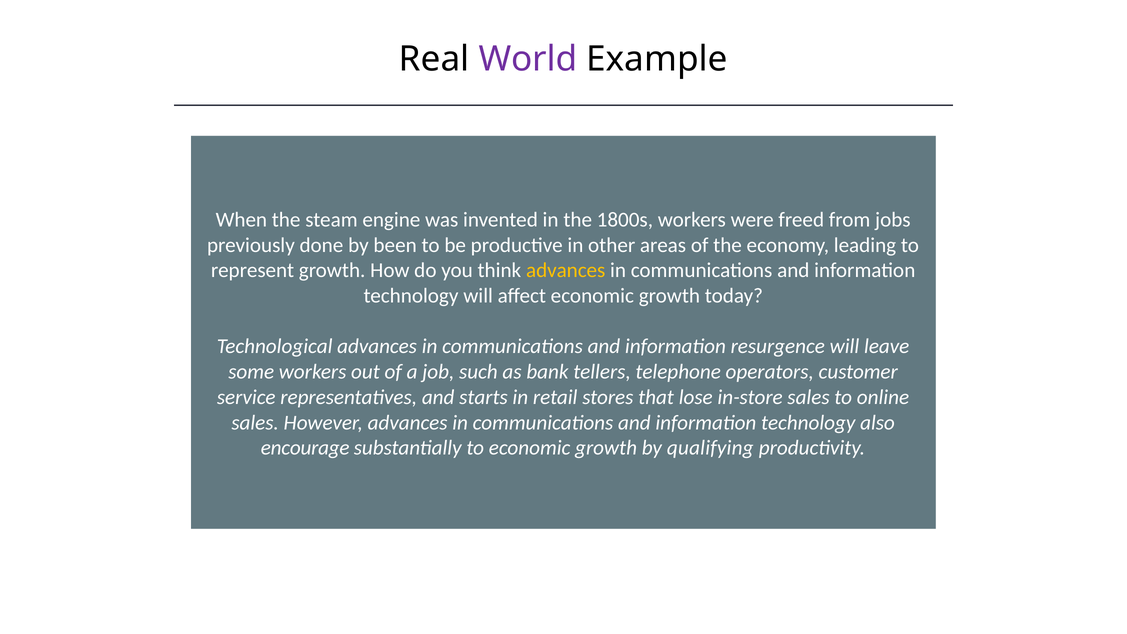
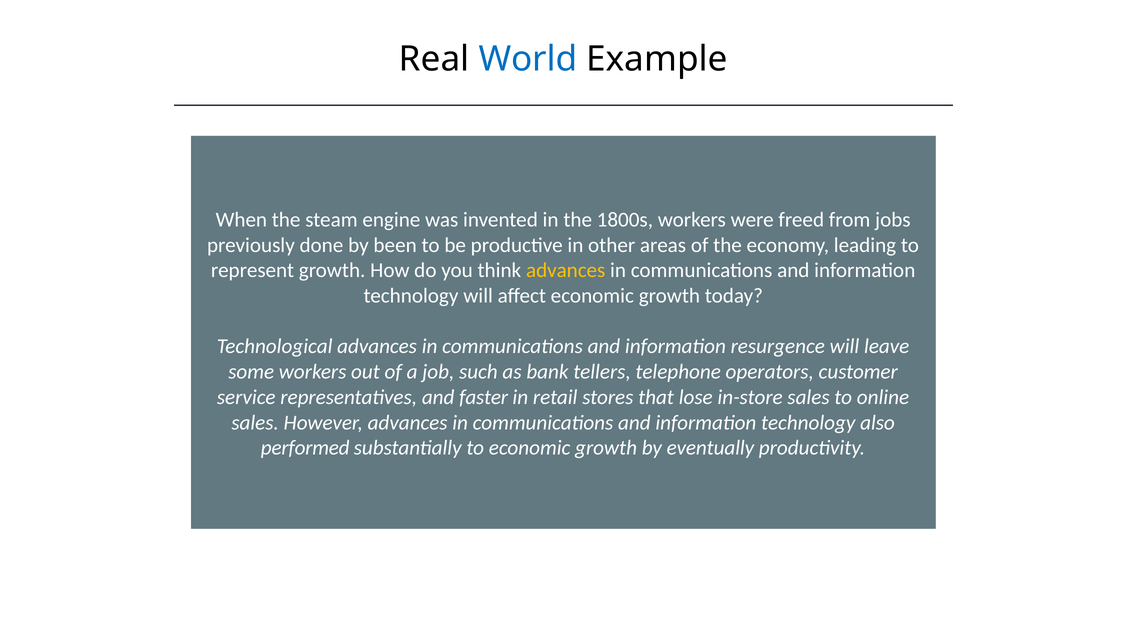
World colour: purple -> blue (528, 59)
starts: starts -> faster (484, 397)
encourage: encourage -> performed (305, 448)
qualifying: qualifying -> eventually (710, 448)
